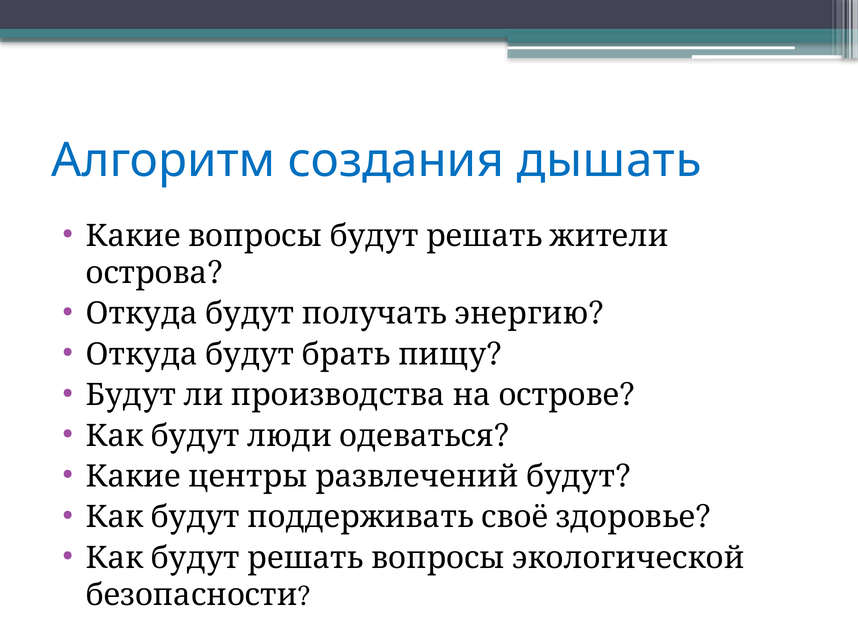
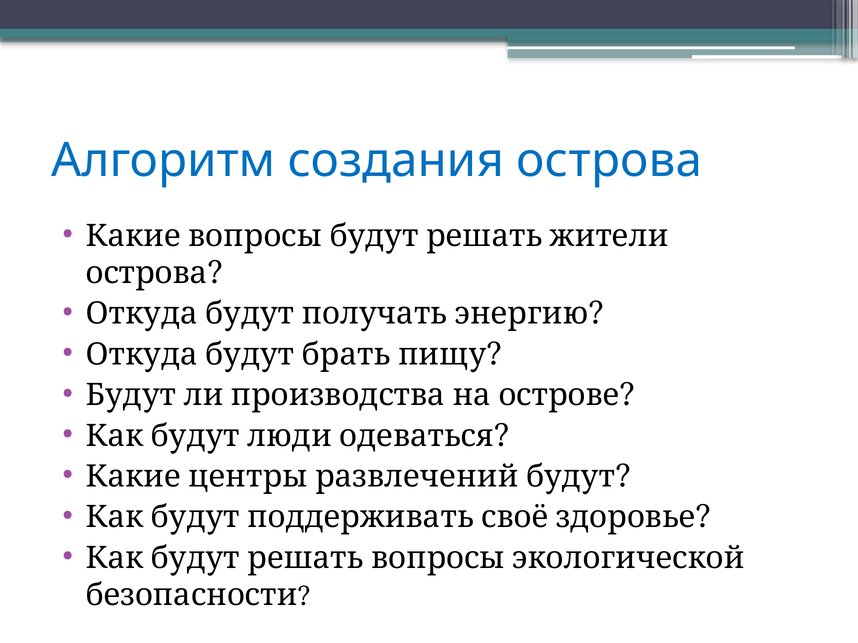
создания дышать: дышать -> острова (609, 161)
